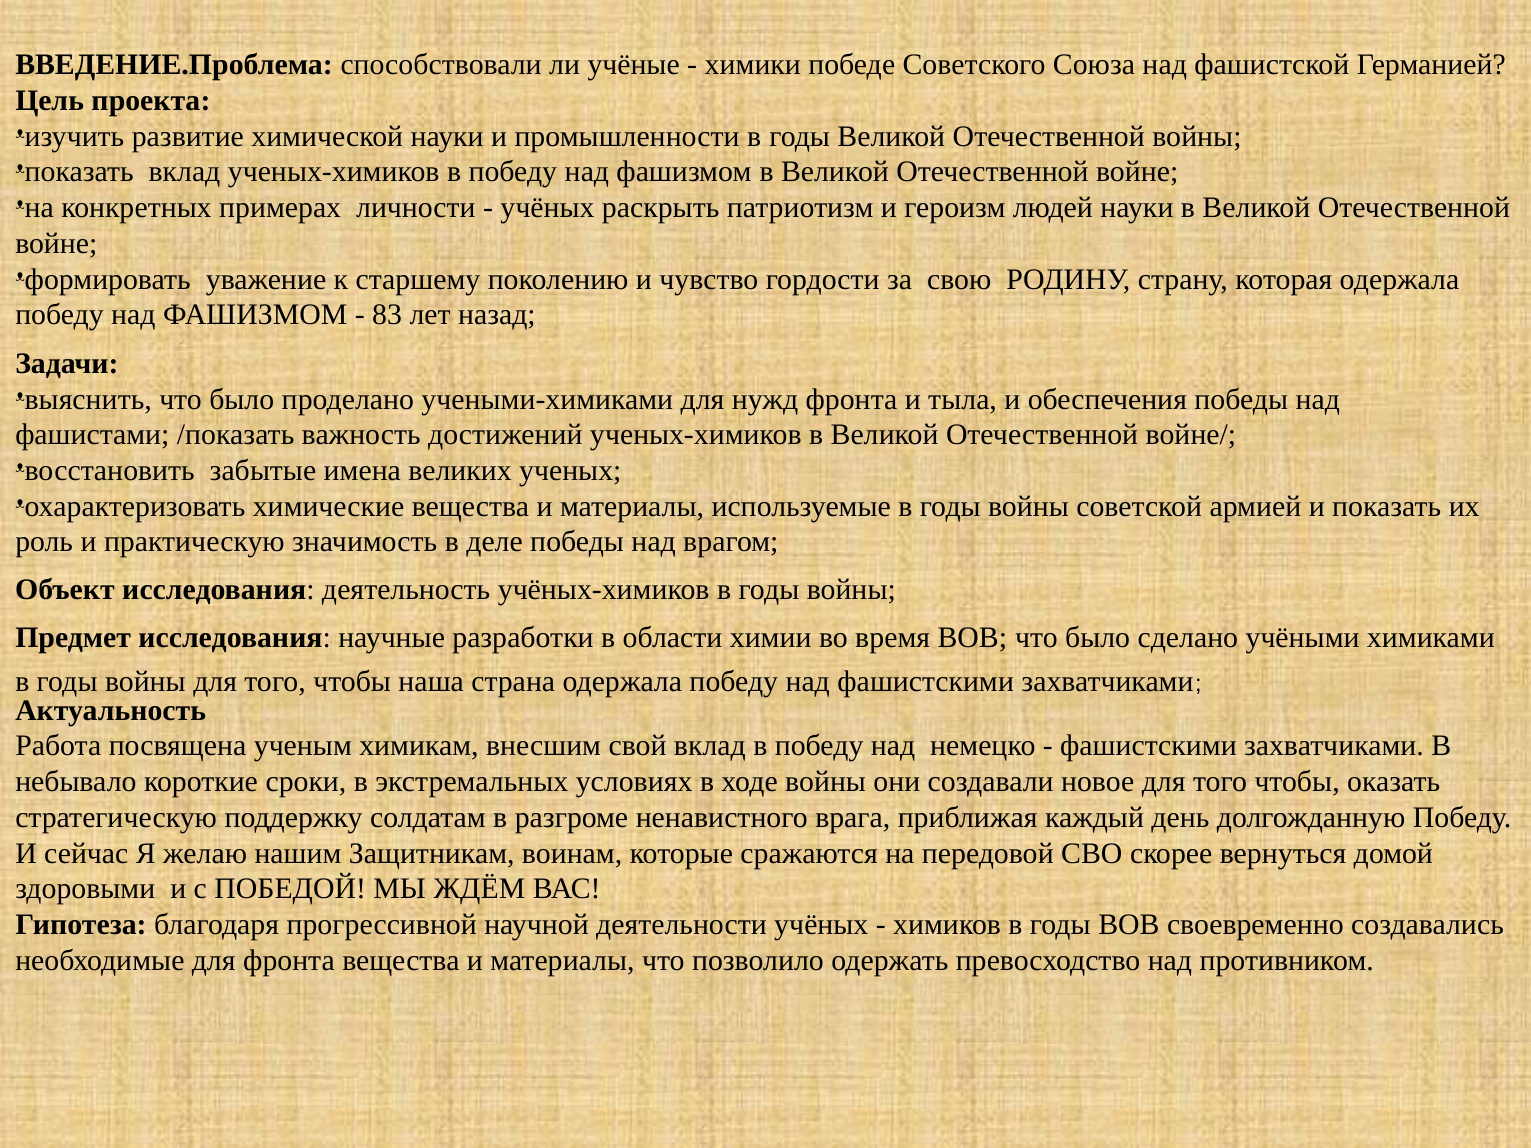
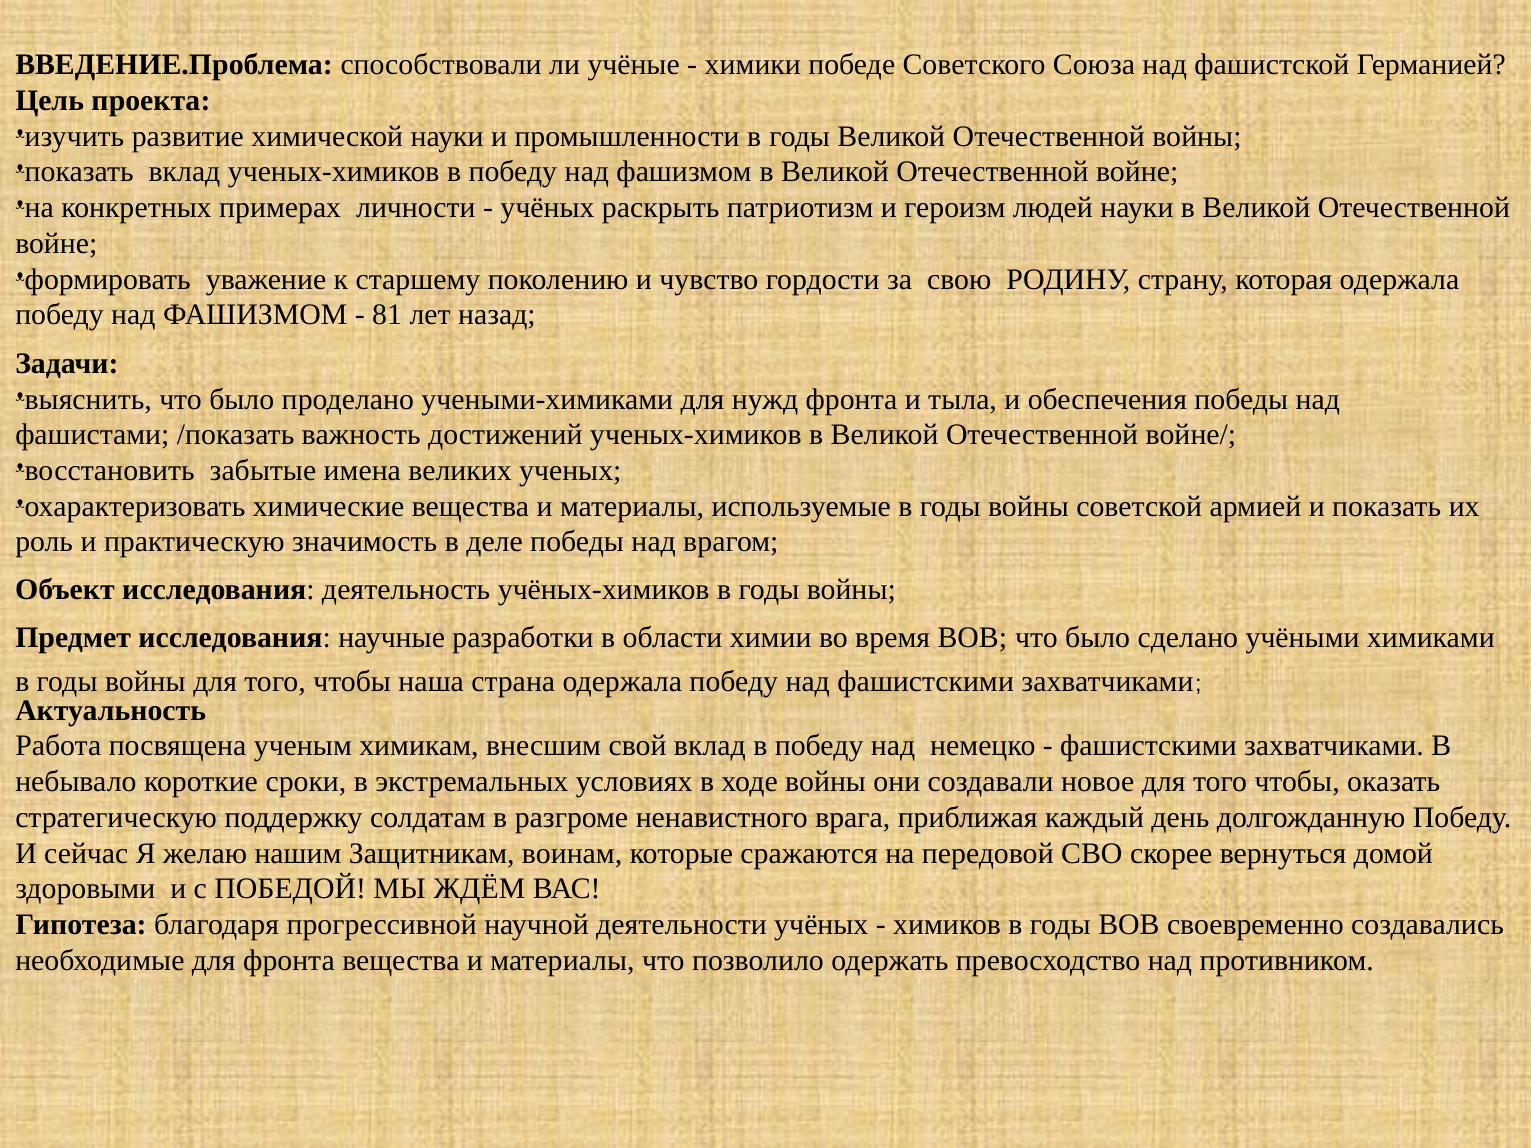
83: 83 -> 81 (387, 315)
